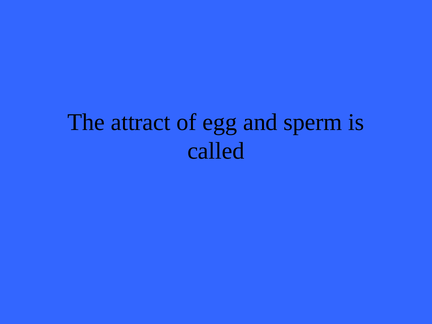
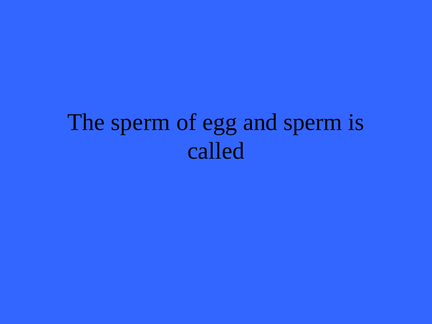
The attract: attract -> sperm (141, 122)
